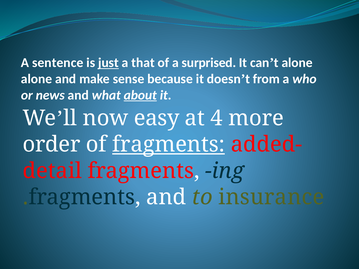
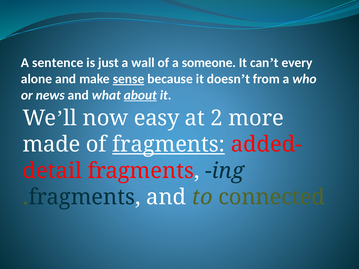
just underline: present -> none (108, 63)
that: that -> wall (143, 63)
surprised: surprised -> someone (209, 63)
can’t alone: alone -> every (297, 63)
sense underline: none -> present (129, 79)
4: 4 -> 2 (217, 118)
order: order -> made (52, 145)
insurance: insurance -> connected (272, 197)
